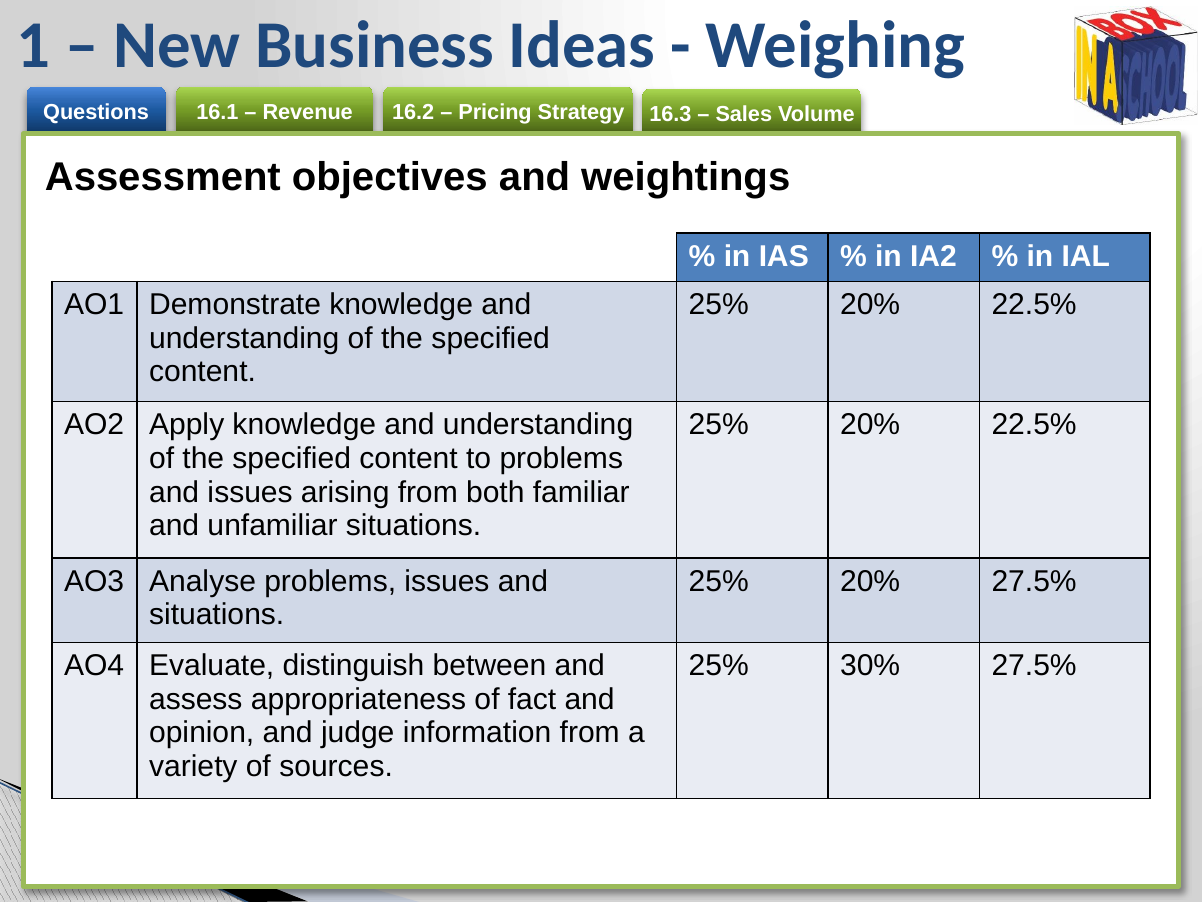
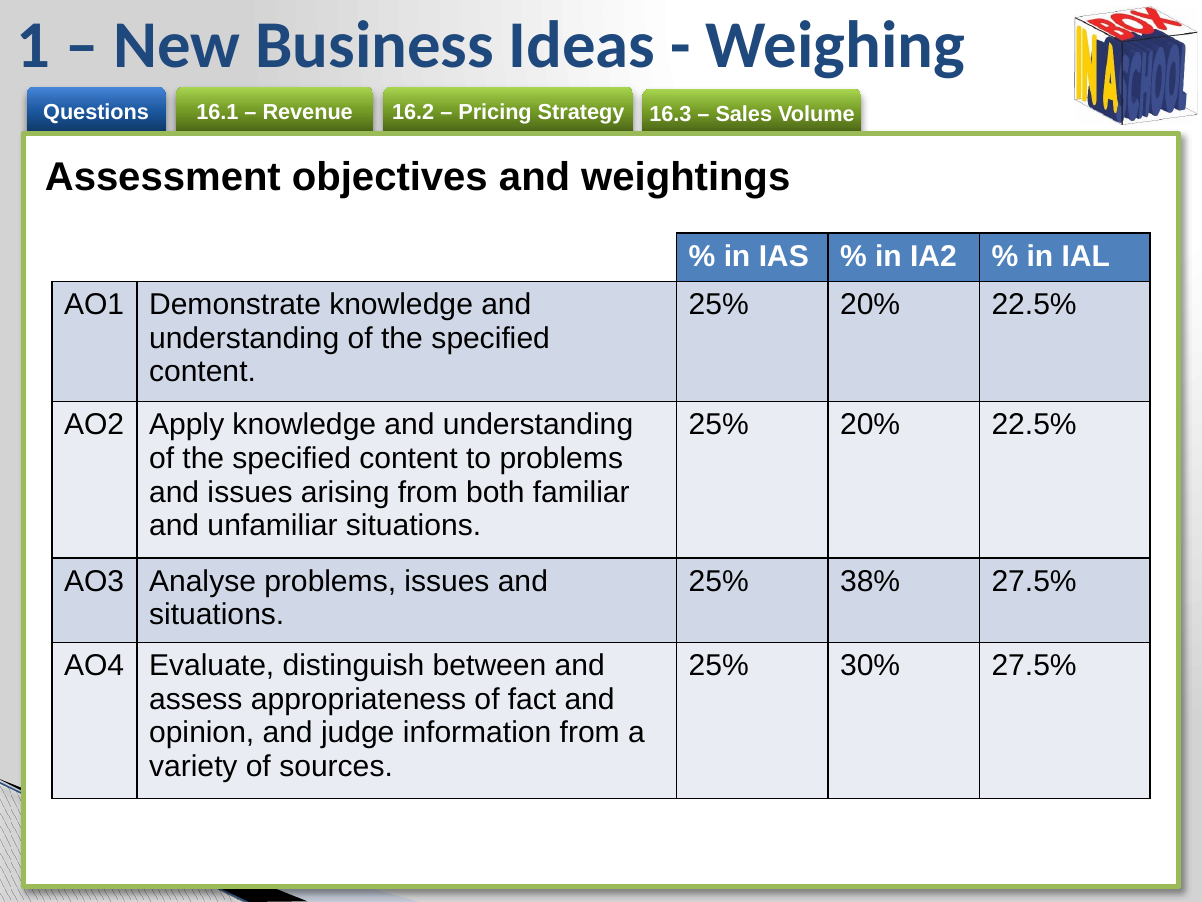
20%: 20% -> 38% (870, 581)
